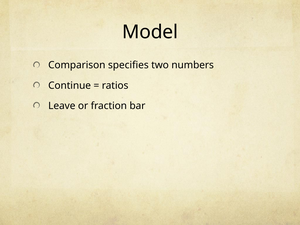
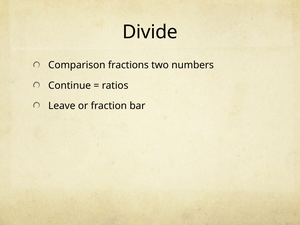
Model: Model -> Divide (150, 32)
specifies: specifies -> fractions (128, 65)
